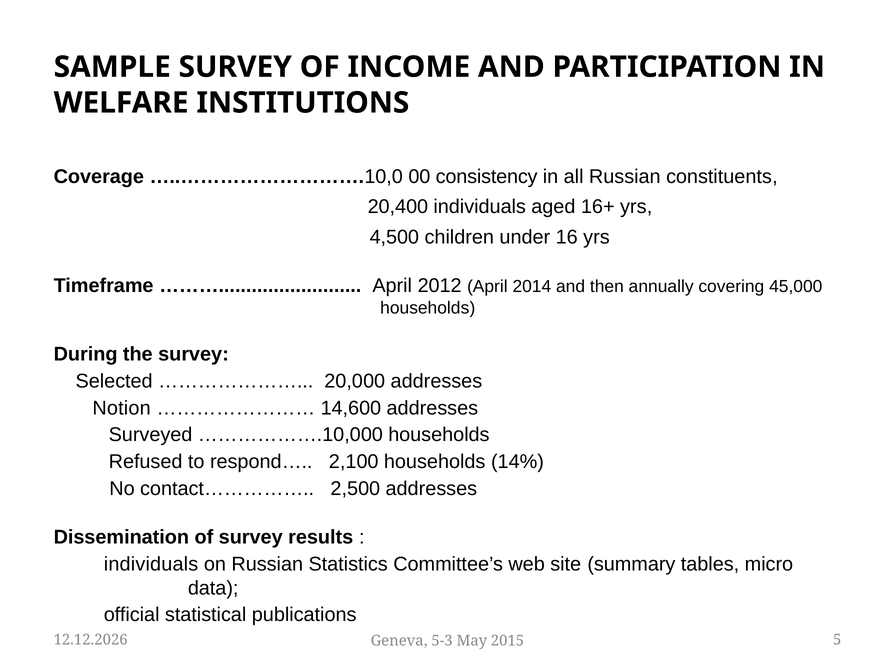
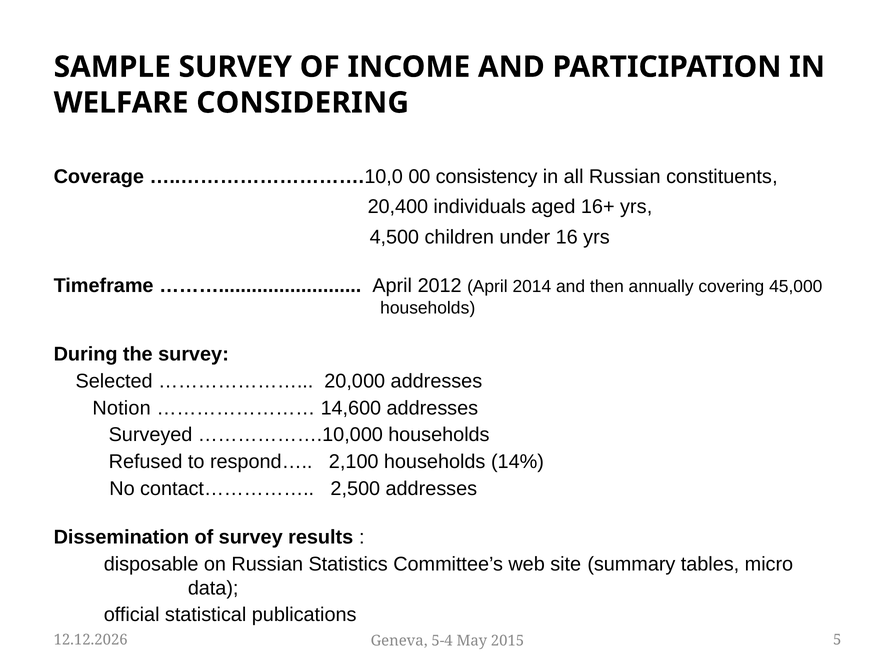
INSTITUTIONS: INSTITUTIONS -> CONSIDERING (303, 103)
individuals: individuals -> disposable (151, 564)
5-3: 5-3 -> 5-4 (442, 641)
